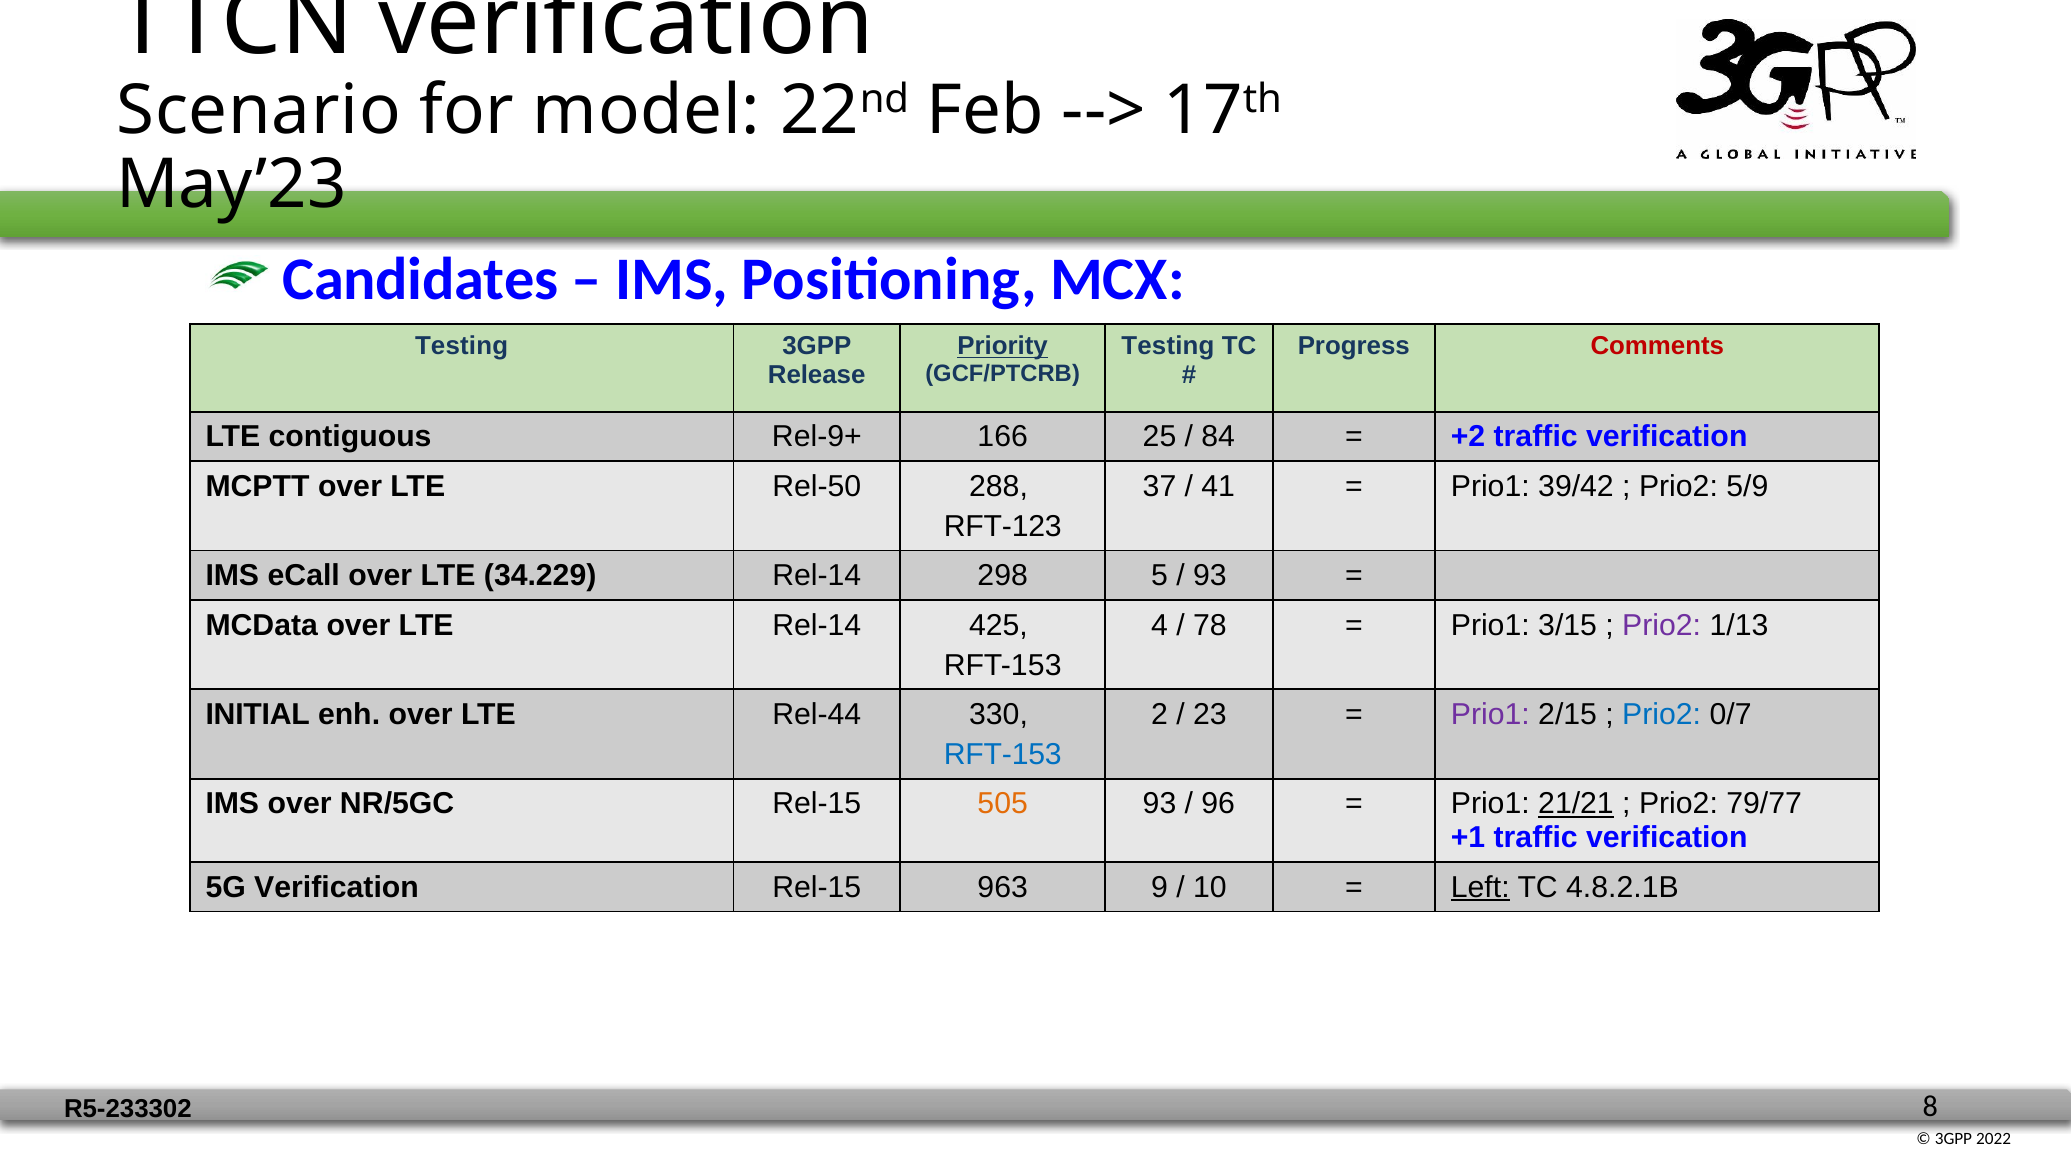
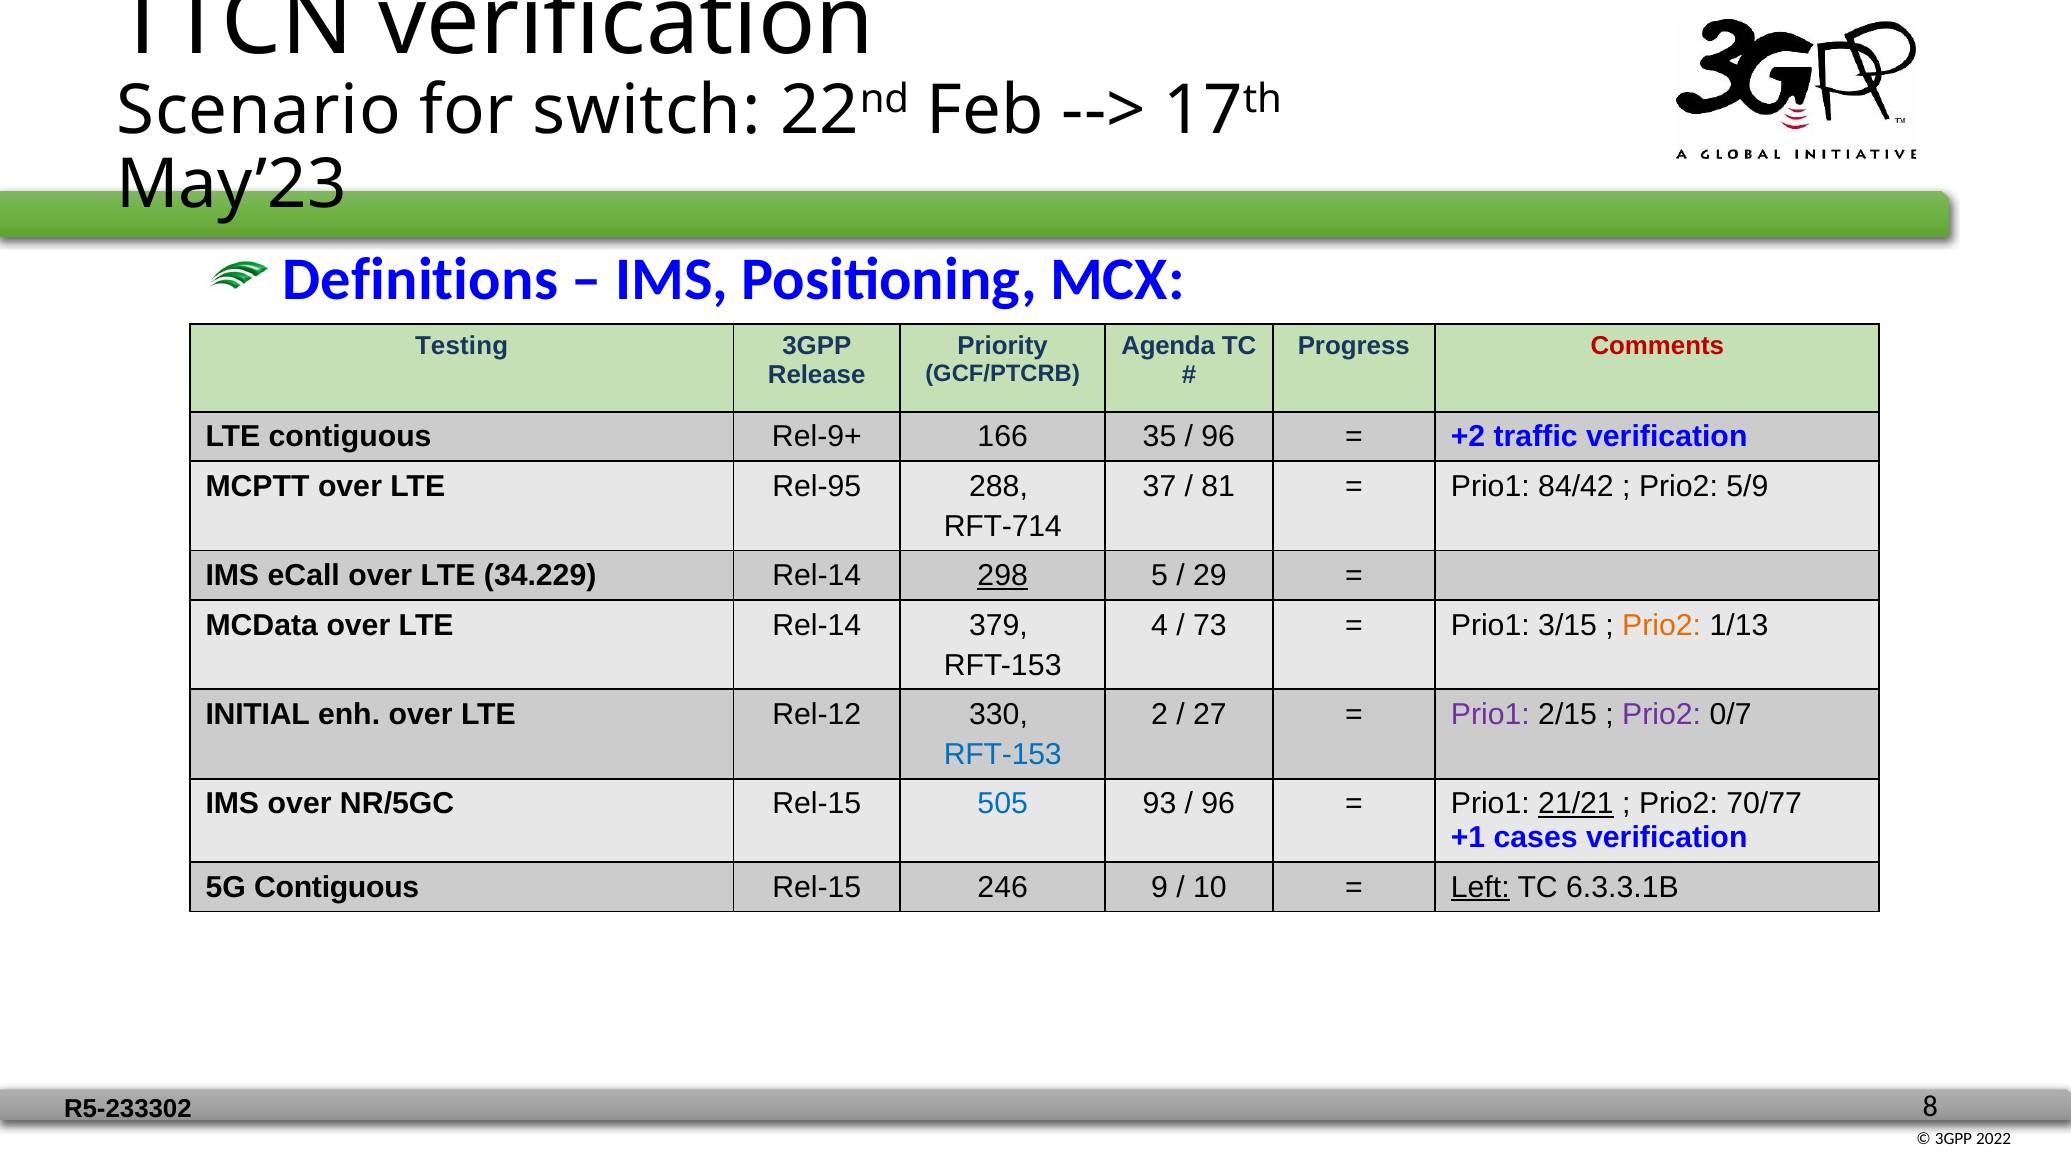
model: model -> switch (647, 111)
Candidates: Candidates -> Definitions (420, 280)
Priority underline: present -> none (1003, 346)
Testing: Testing -> Agenda (1168, 346)
25: 25 -> 35 (1160, 437)
84: 84 -> 96 (1218, 437)
Rel-50: Rel-50 -> Rel-95 (817, 486)
41: 41 -> 81 (1218, 486)
39/42: 39/42 -> 84/42 (1576, 486)
RFT-123: RFT-123 -> RFT-714 (1003, 526)
298 underline: none -> present (1003, 576)
93: 93 -> 29 (1210, 576)
425: 425 -> 379 (998, 625)
78: 78 -> 73 (1210, 625)
Prio2 colour: purple -> orange (1662, 625)
Rel-44: Rel-44 -> Rel-12 (817, 715)
23: 23 -> 27 (1210, 715)
Prio2 colour: blue -> purple (1662, 715)
505 colour: orange -> blue (1003, 804)
79/77: 79/77 -> 70/77 (1764, 804)
+1 traffic: traffic -> cases (1536, 838)
5G Verification: Verification -> Contiguous (337, 887)
963: 963 -> 246 (1003, 887)
4.8.2.1B: 4.8.2.1B -> 6.3.3.1B (1622, 887)
